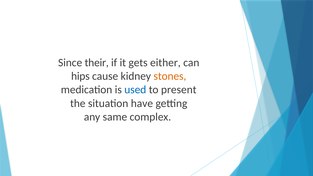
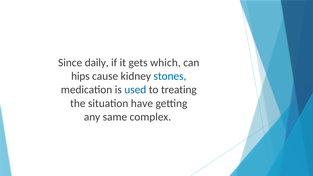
their: their -> daily (97, 63)
either: either -> which (165, 63)
stones colour: orange -> blue (170, 76)
present: present -> treating (179, 90)
